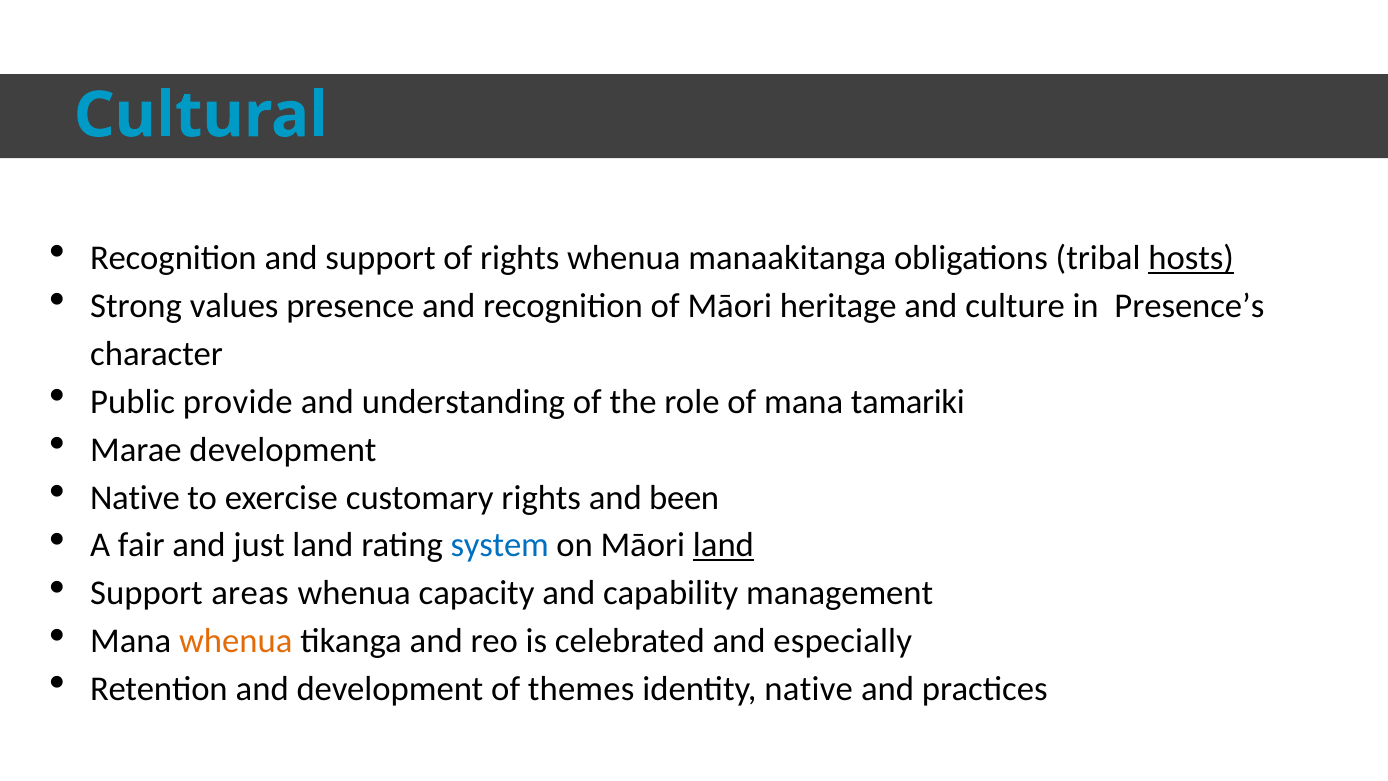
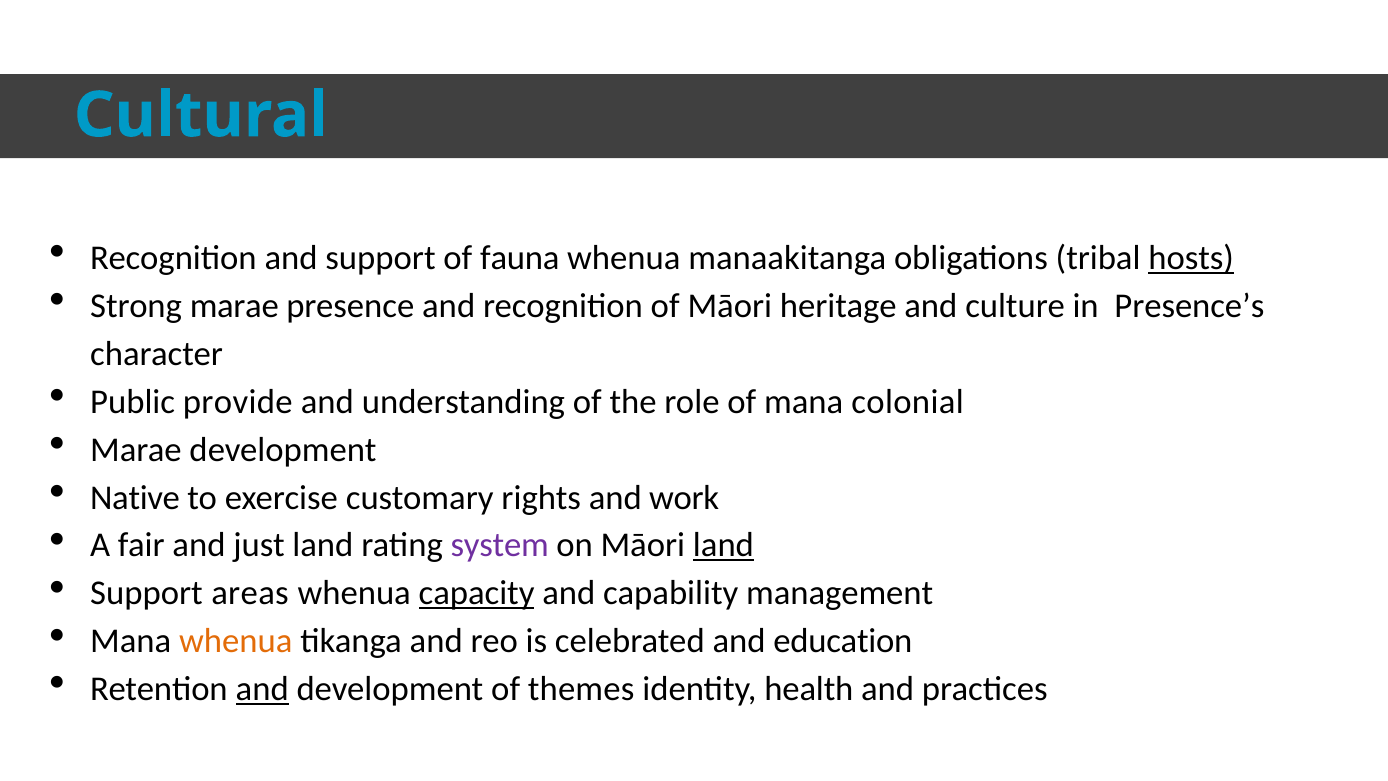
of rights: rights -> fauna (520, 258)
Strong values: values -> marae (234, 306)
tamariki: tamariki -> colonial (908, 402)
been: been -> work (684, 497)
system colour: blue -> purple (500, 545)
capacity underline: none -> present (477, 593)
especially: especially -> education (843, 641)
and underline: none -> present (262, 689)
identity native: native -> health (809, 689)
